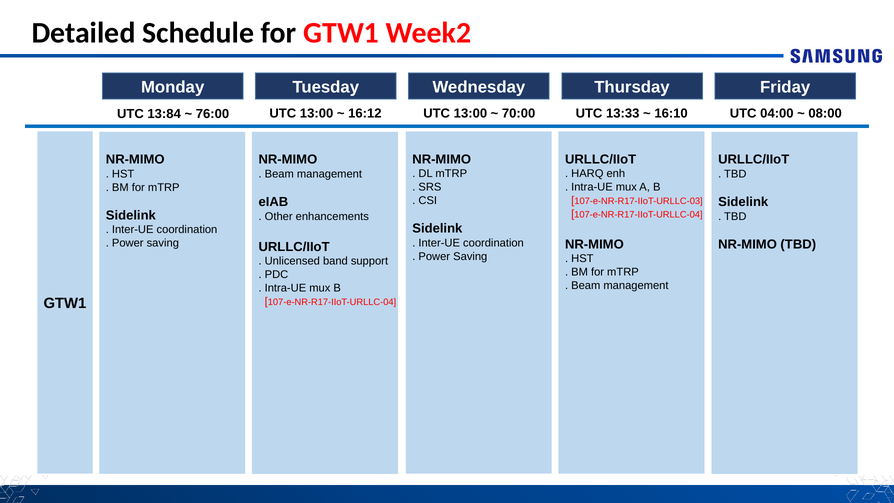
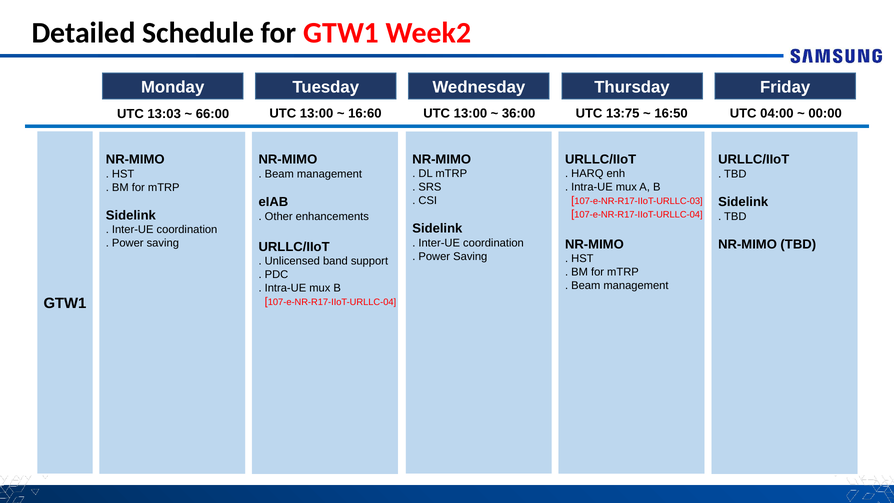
13:84: 13:84 -> 13:03 (164, 114)
76:00: 76:00 -> 66:00 (212, 114)
16:12: 16:12 -> 16:60 (365, 113)
70:00: 70:00 -> 36:00 (519, 114)
13:33: 13:33 -> 13:75 (623, 113)
16:10: 16:10 -> 16:50 (671, 113)
08:00: 08:00 -> 00:00 (825, 114)
